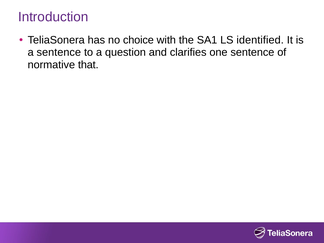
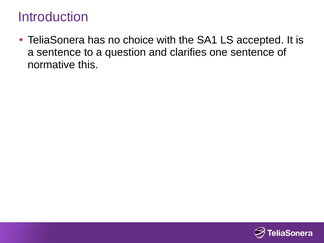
identified: identified -> accepted (260, 40)
that: that -> this (88, 65)
